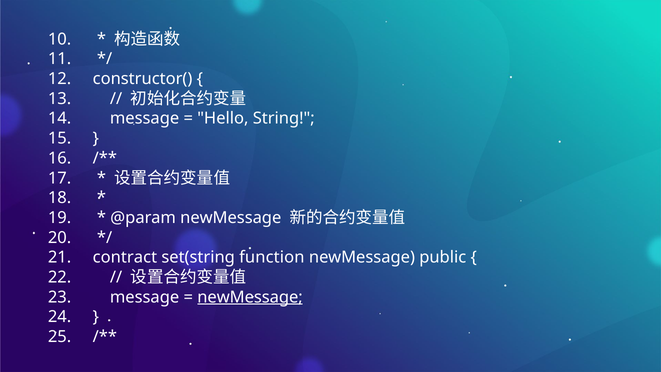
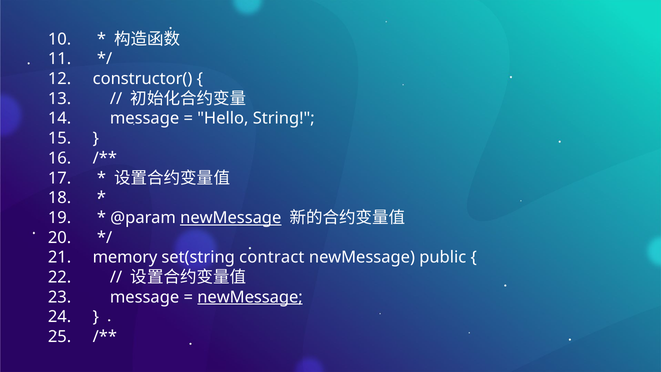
newMessage underline: none -> present (231, 218)
contract: contract -> memory (125, 257)
function: function -> contract (272, 257)
